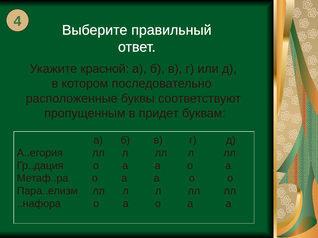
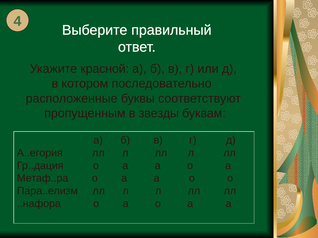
придет: придет -> звезды (159, 114)
